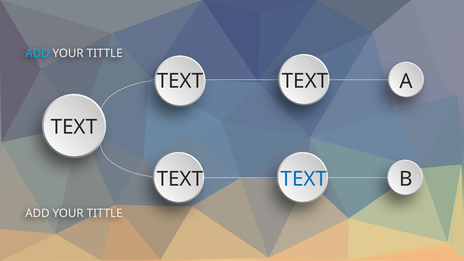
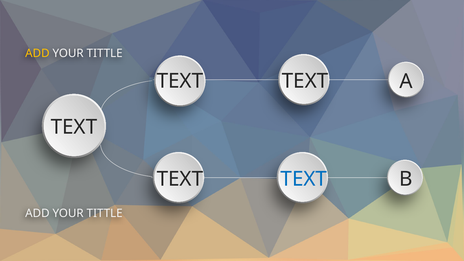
ADD colour: light blue -> yellow (37, 53)
